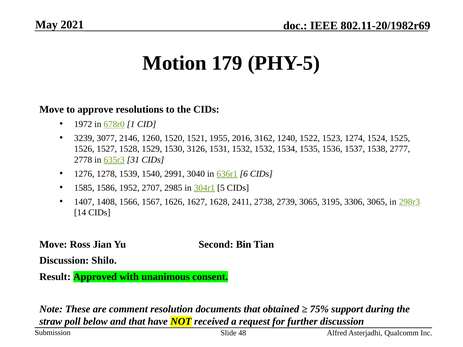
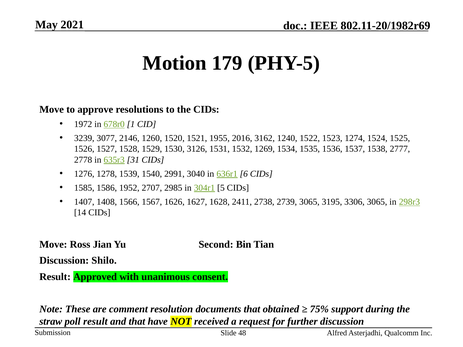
1532 1532: 1532 -> 1269 (265, 149)
poll below: below -> result (95, 322)
